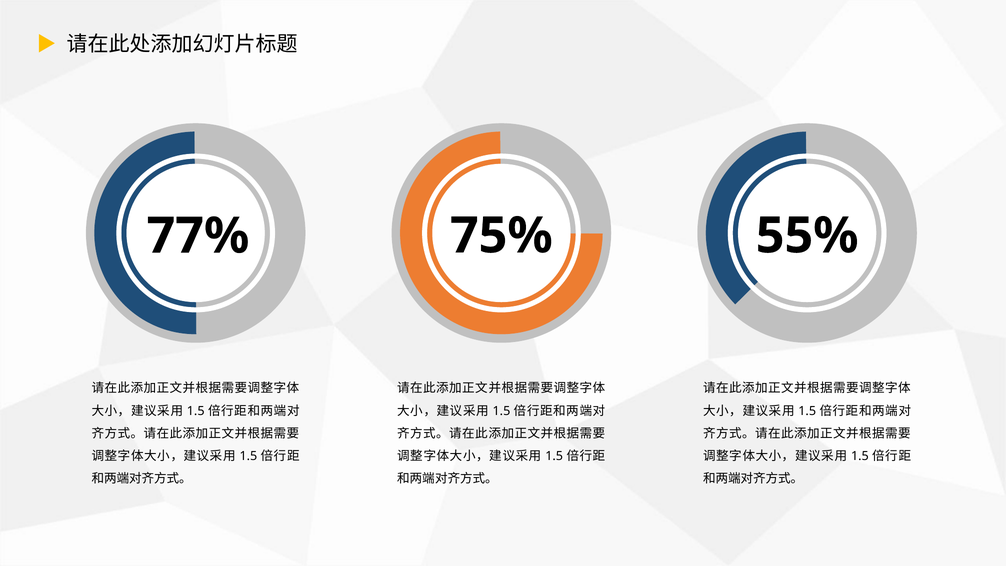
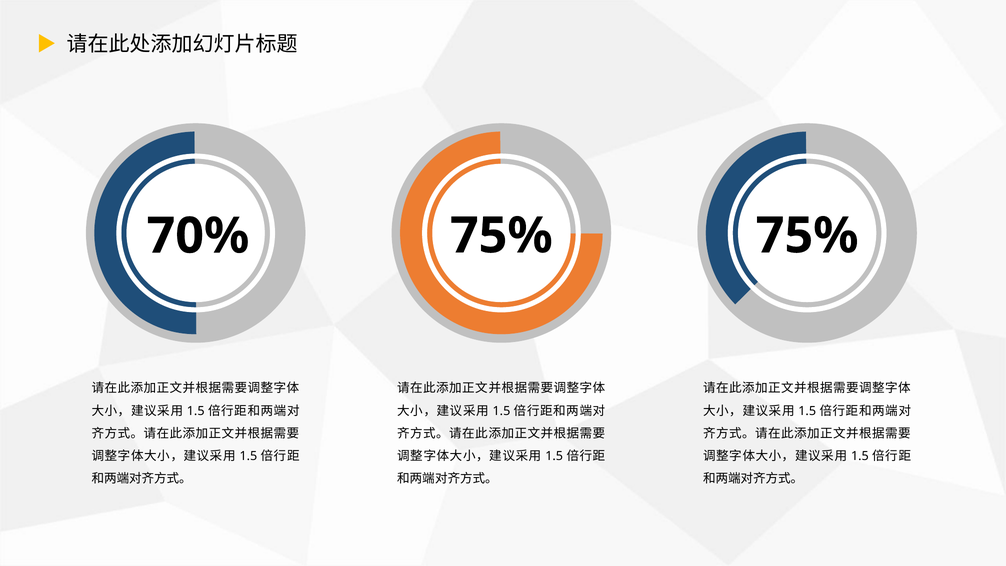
77%: 77% -> 70% (198, 236)
75% 55%: 55% -> 75% (807, 236)
